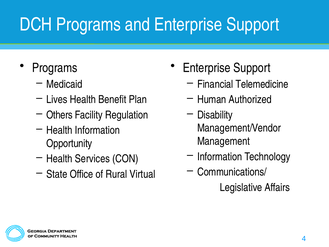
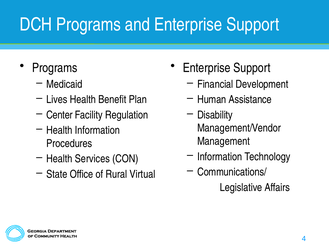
Telemedicine: Telemedicine -> Development (262, 84)
Authorized: Authorized -> Assistance (250, 99)
Others: Others -> Center (60, 115)
Opportunity: Opportunity -> Procedures (69, 143)
